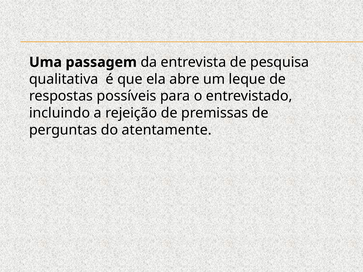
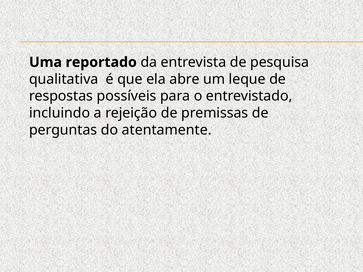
passagem: passagem -> reportado (101, 62)
